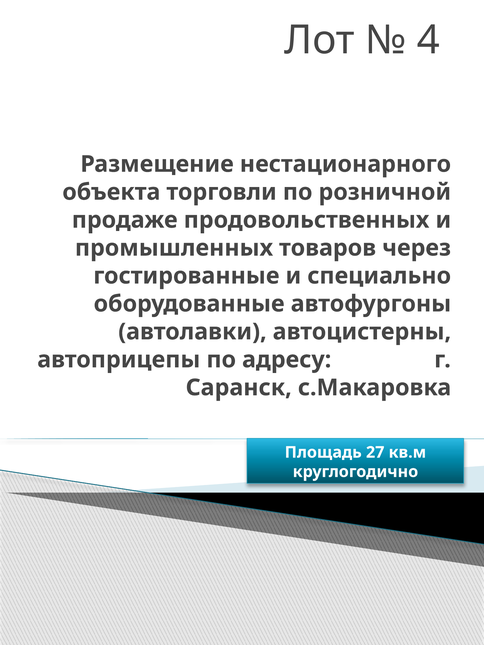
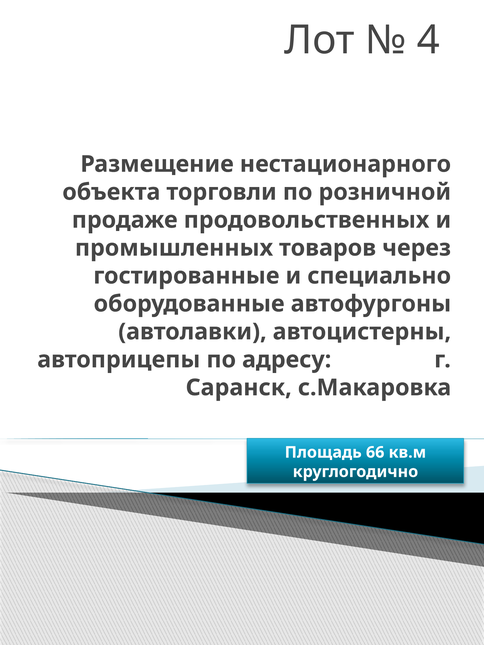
27: 27 -> 66 (375, 453)
